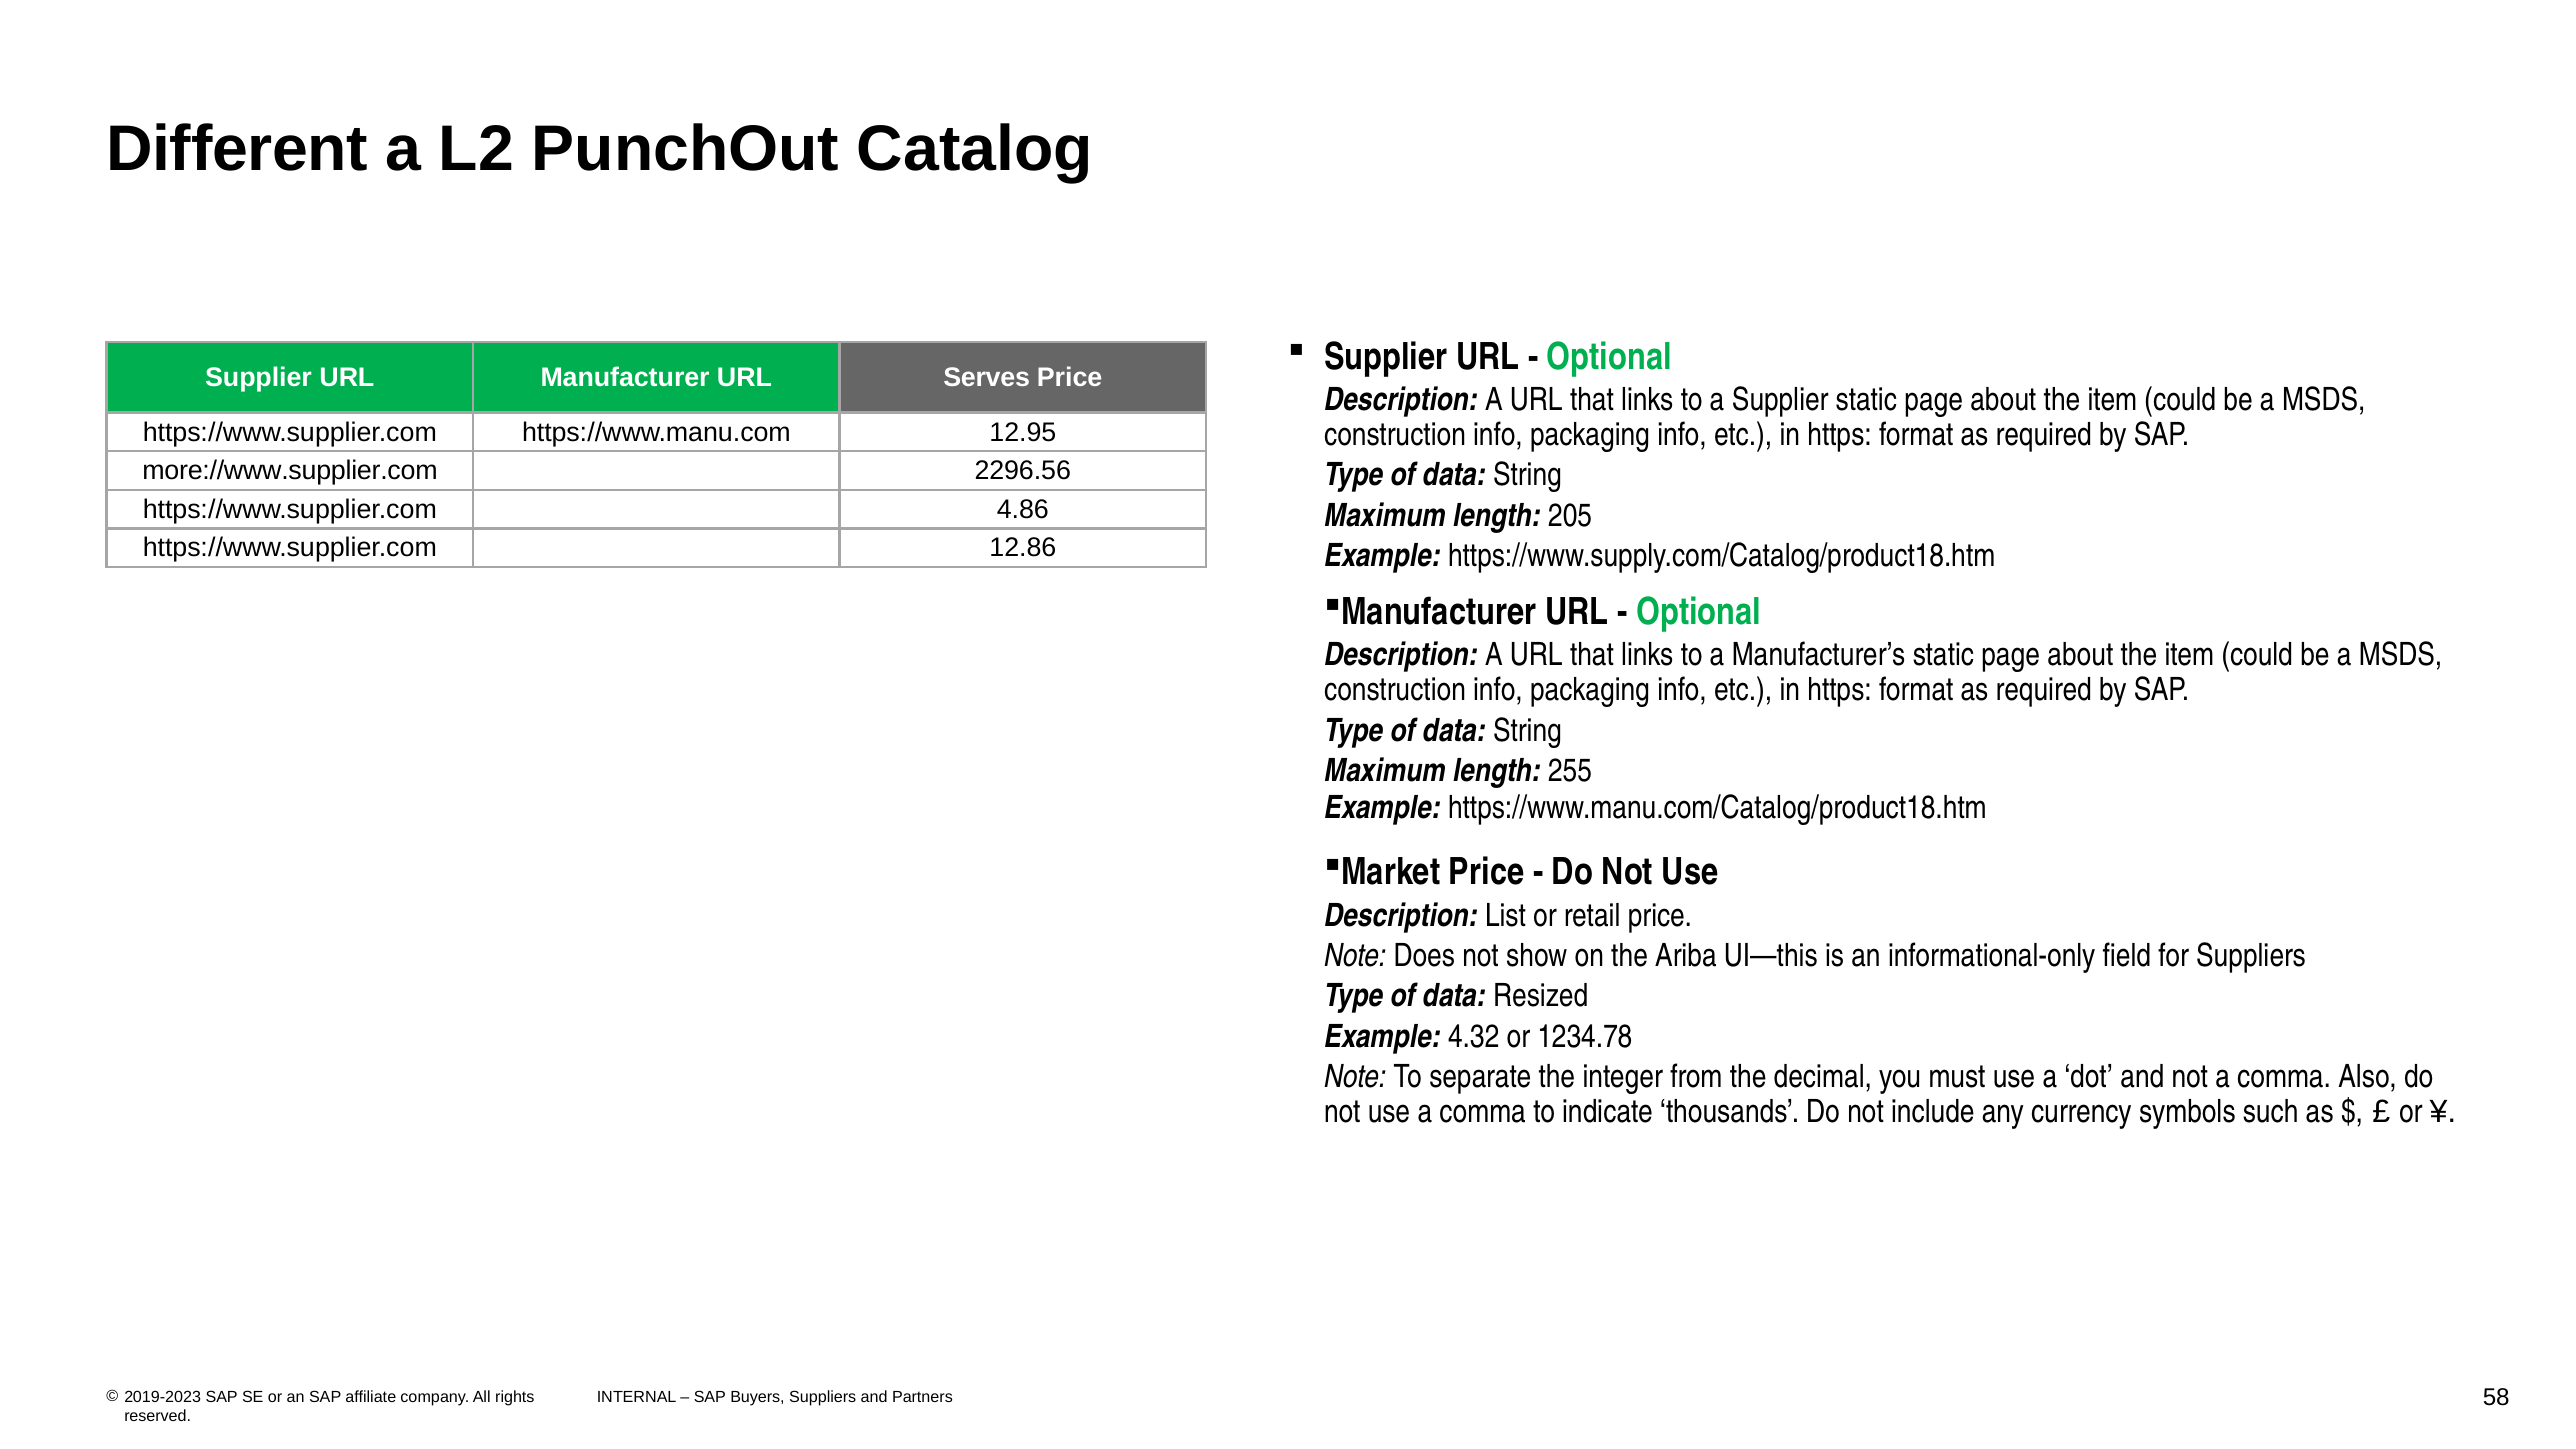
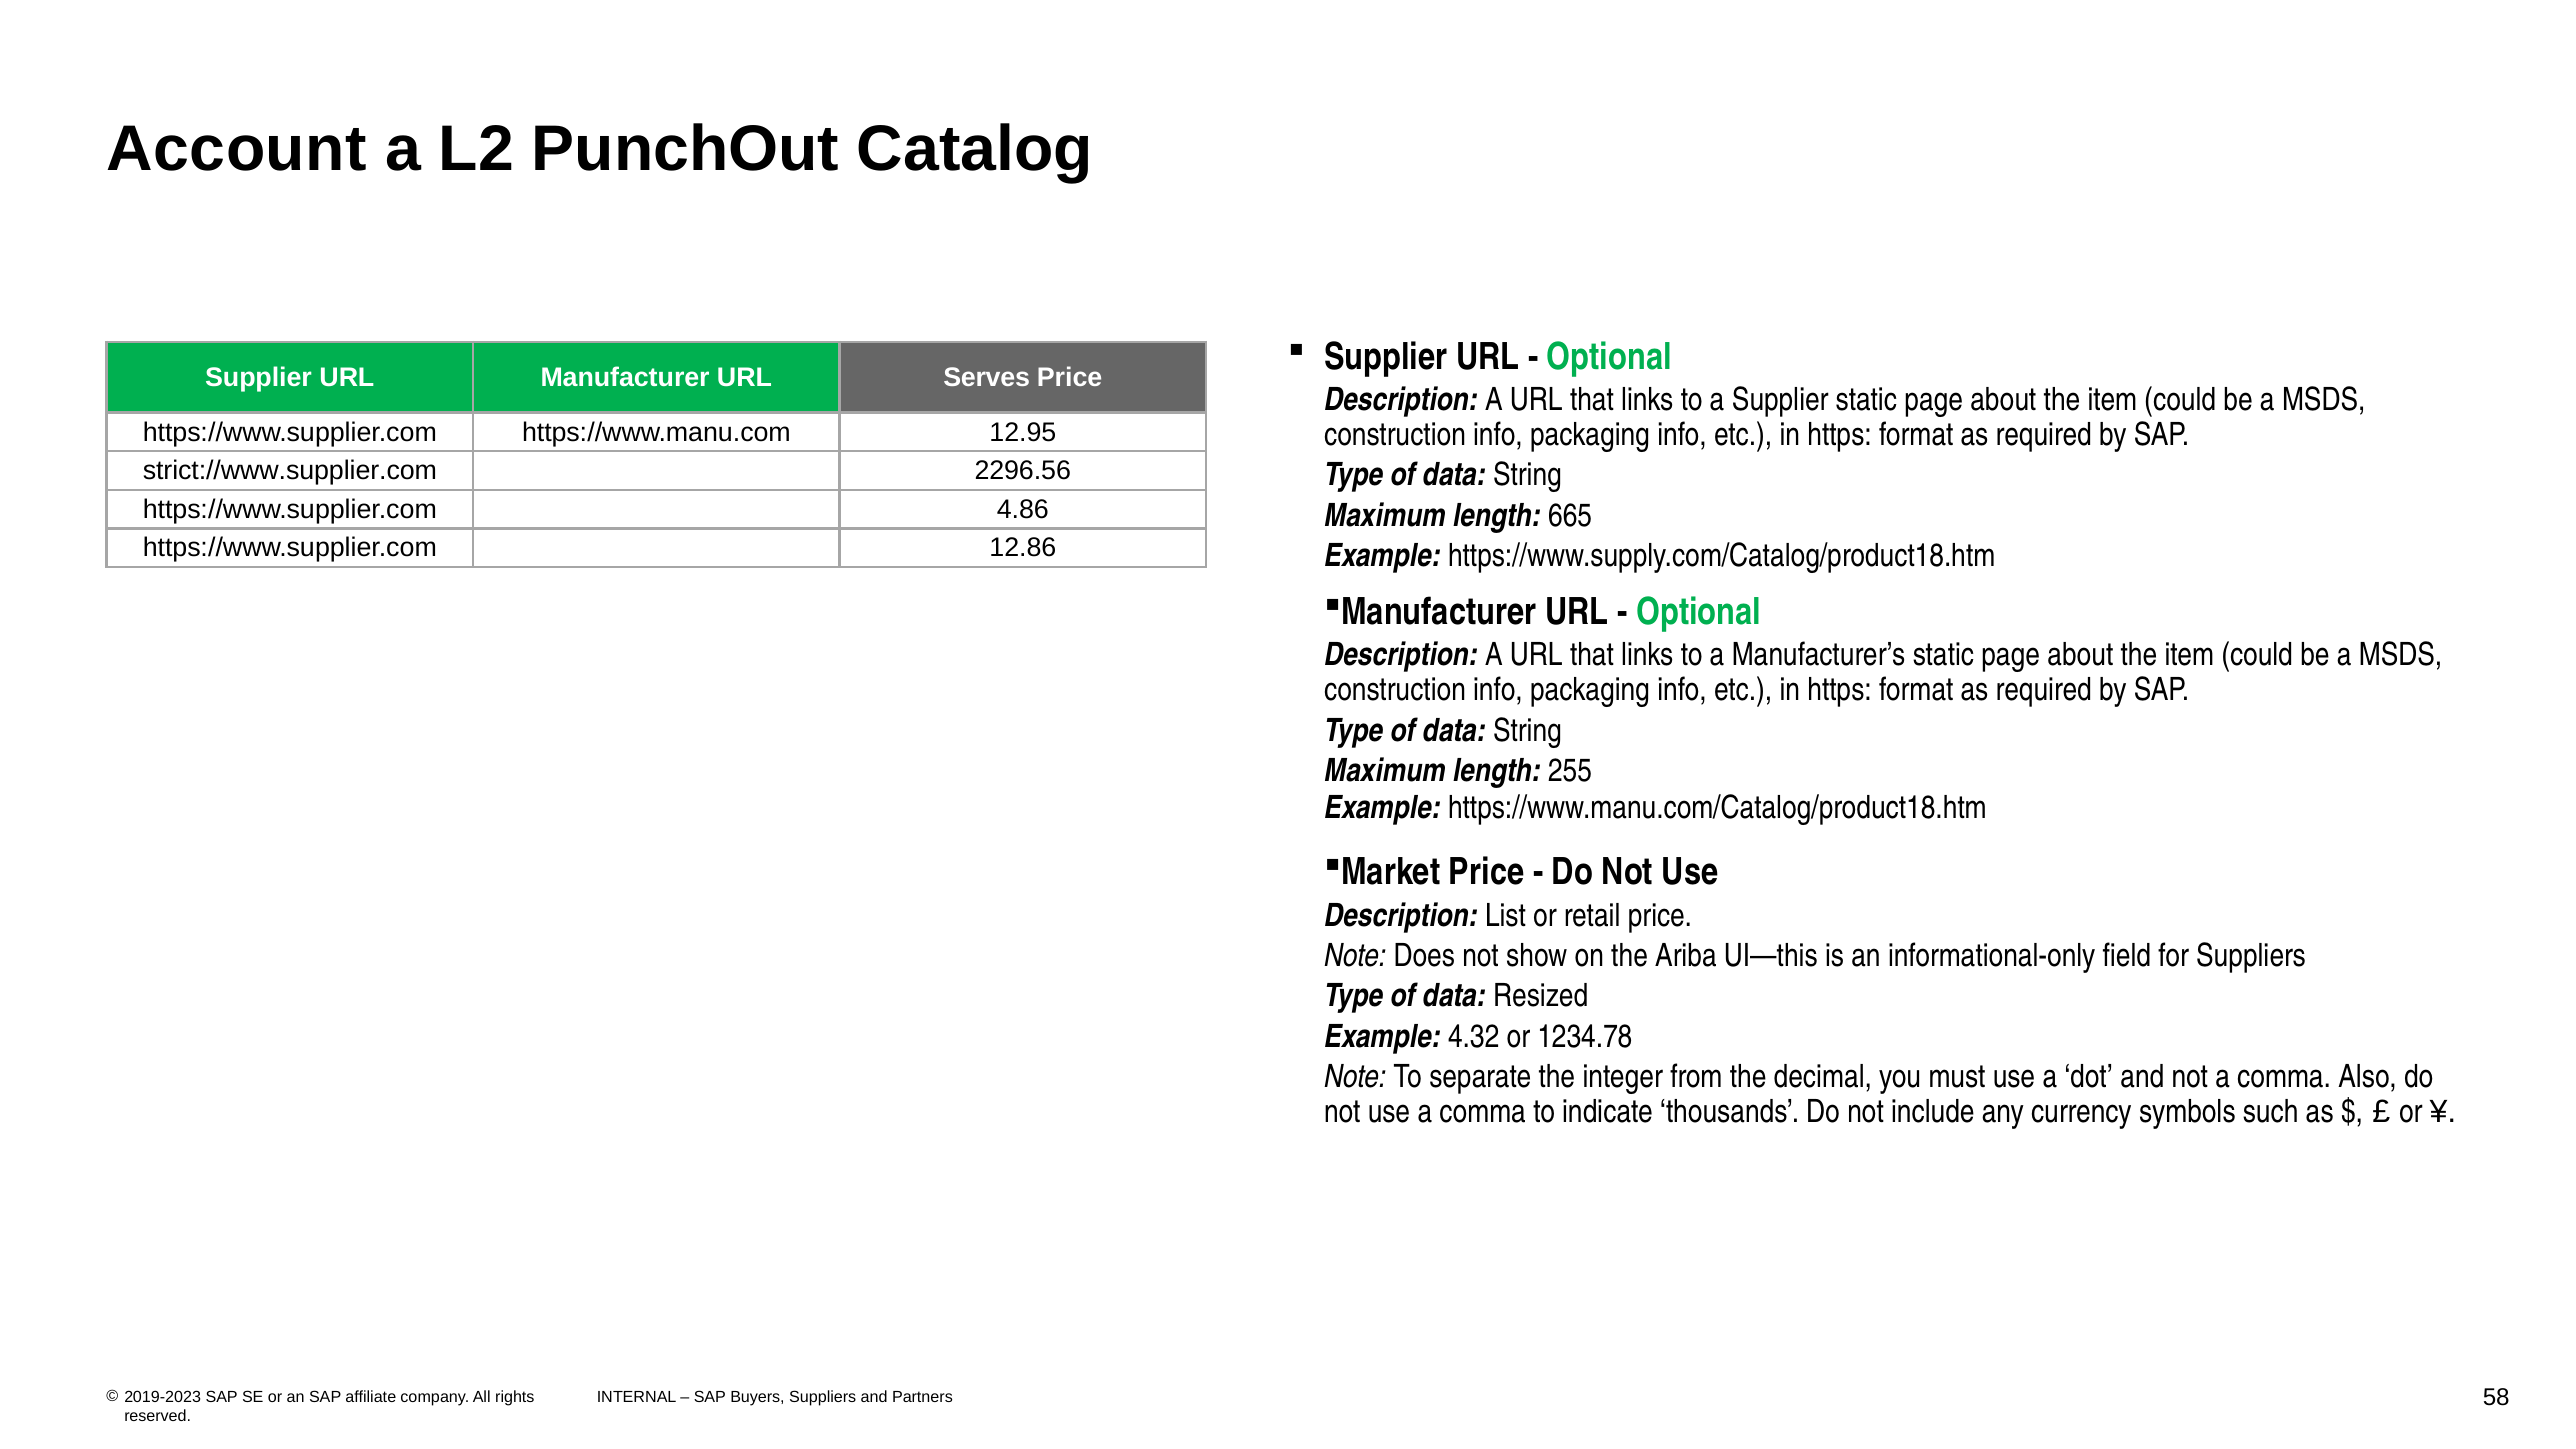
Different: Different -> Account (237, 150)
more://www.supplier.com: more://www.supplier.com -> strict://www.supplier.com (290, 471)
205: 205 -> 665 (1570, 515)
